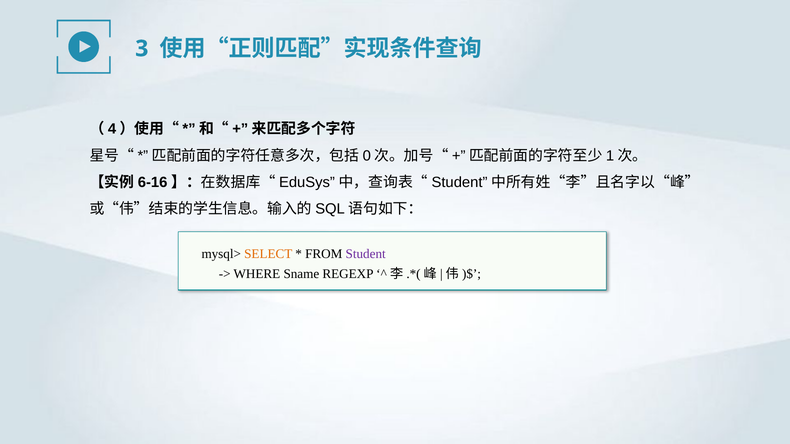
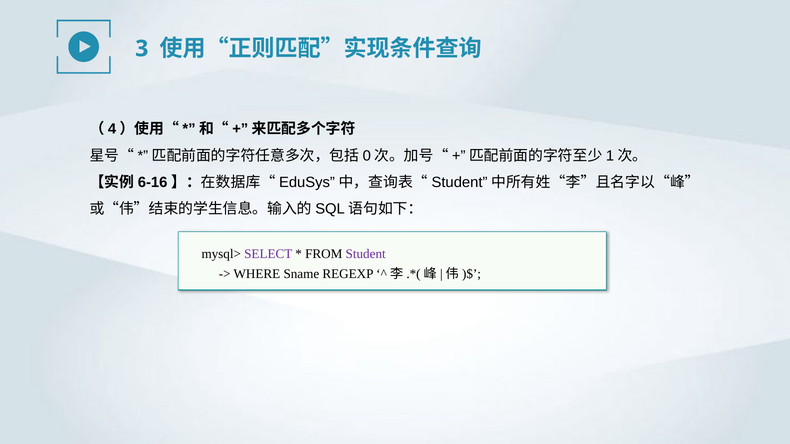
SELECT colour: orange -> purple (268, 254)
